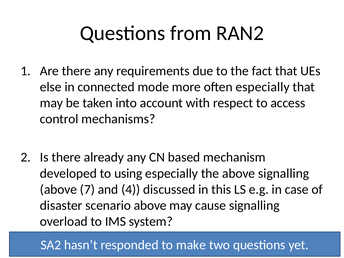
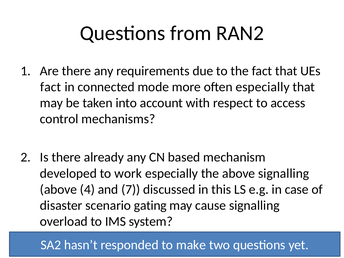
else: else -> fact (51, 87)
using: using -> work (128, 173)
7: 7 -> 4 (87, 189)
4: 4 -> 7 (131, 189)
scenario above: above -> gating (150, 206)
